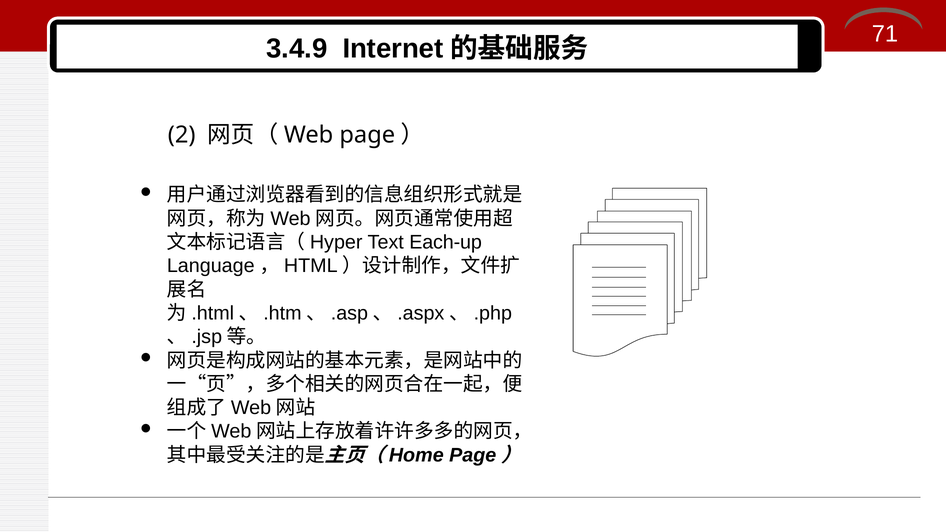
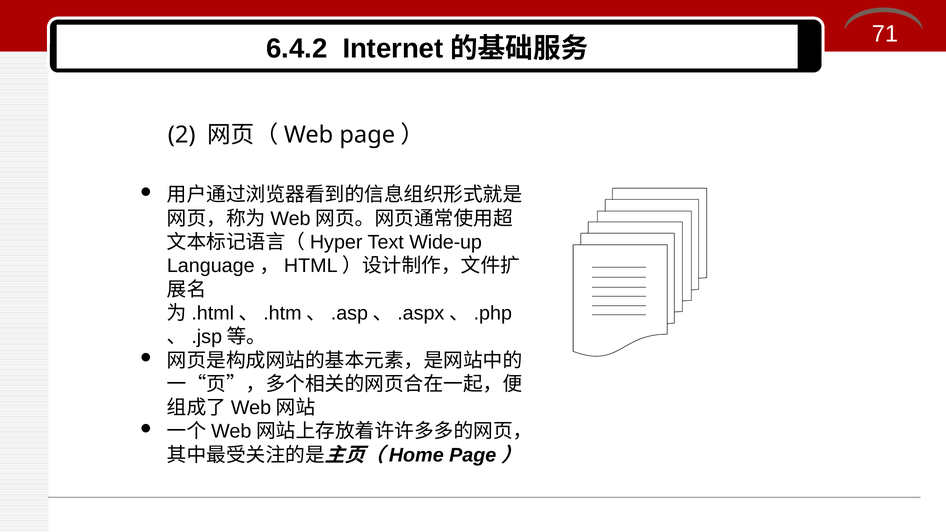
3.4.9: 3.4.9 -> 6.4.2 (297, 49)
Each-up: Each-up -> Wide-up (446, 242)
